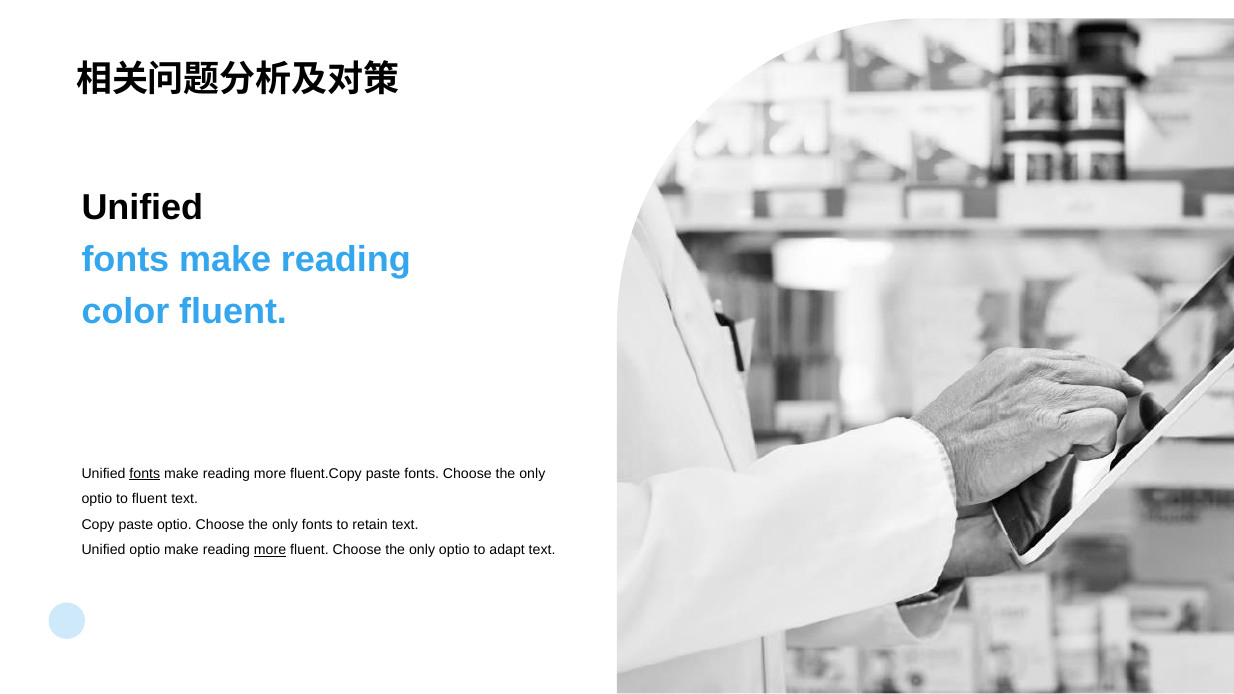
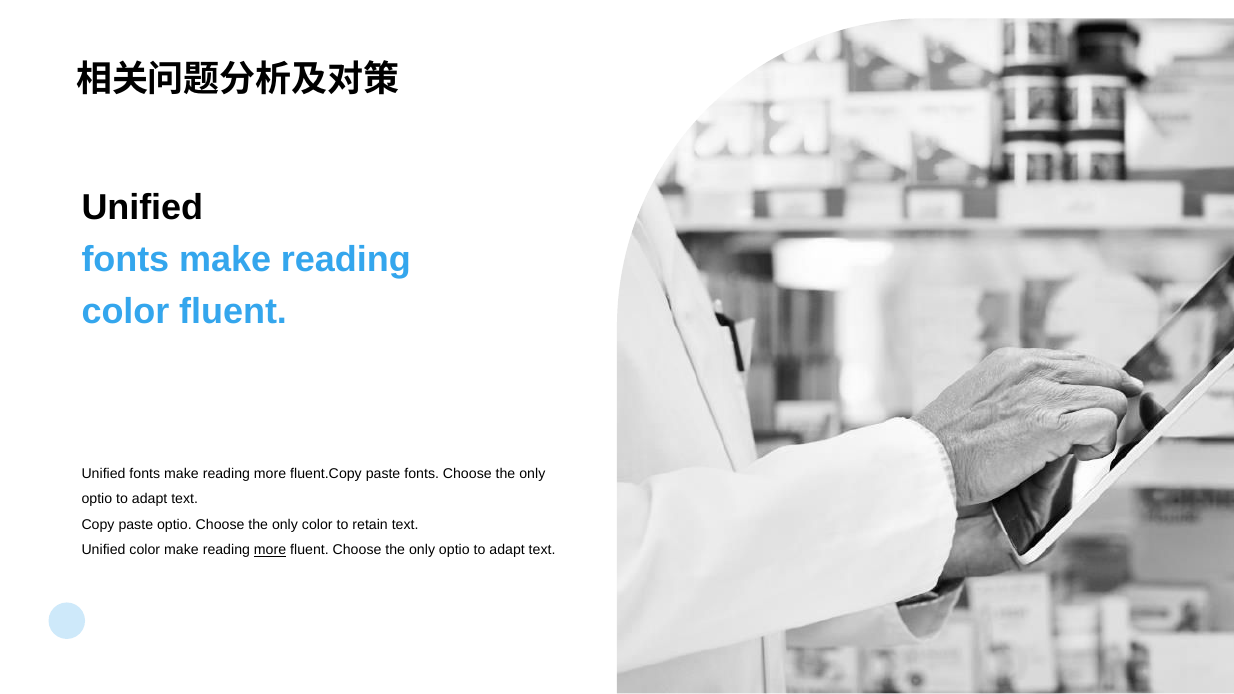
fonts underline: present -> none (145, 474)
fluent: fluent -> adapt (150, 499)
only fonts: fonts -> color (317, 525)
Unified optio: optio -> color (145, 550)
